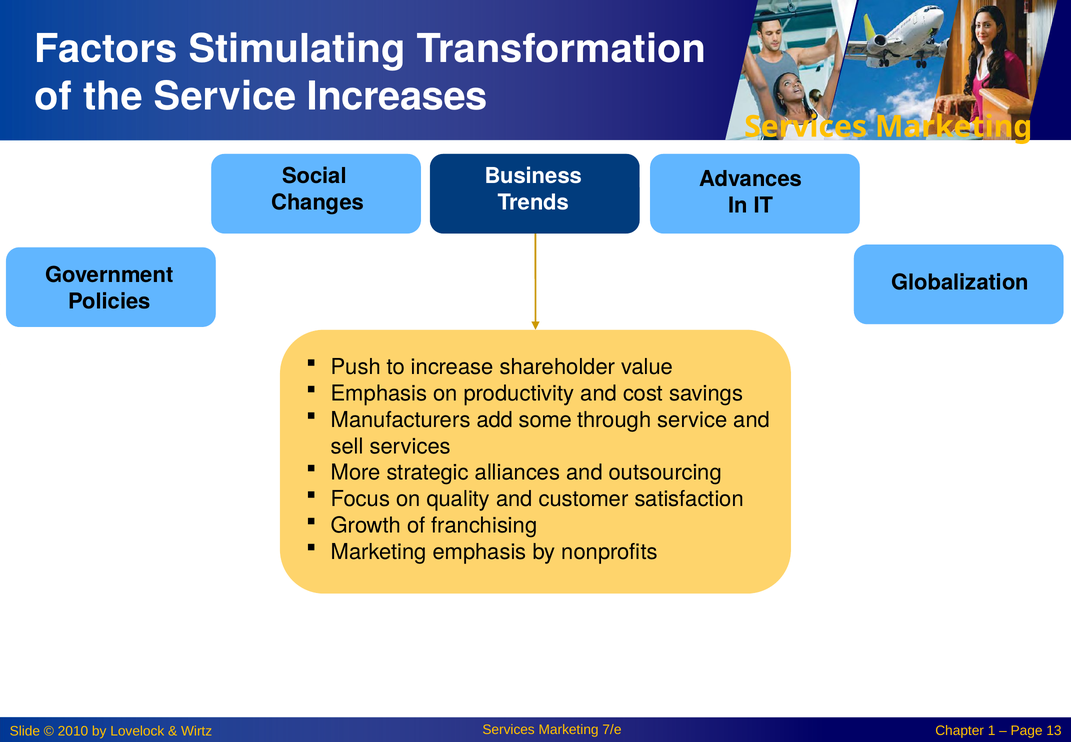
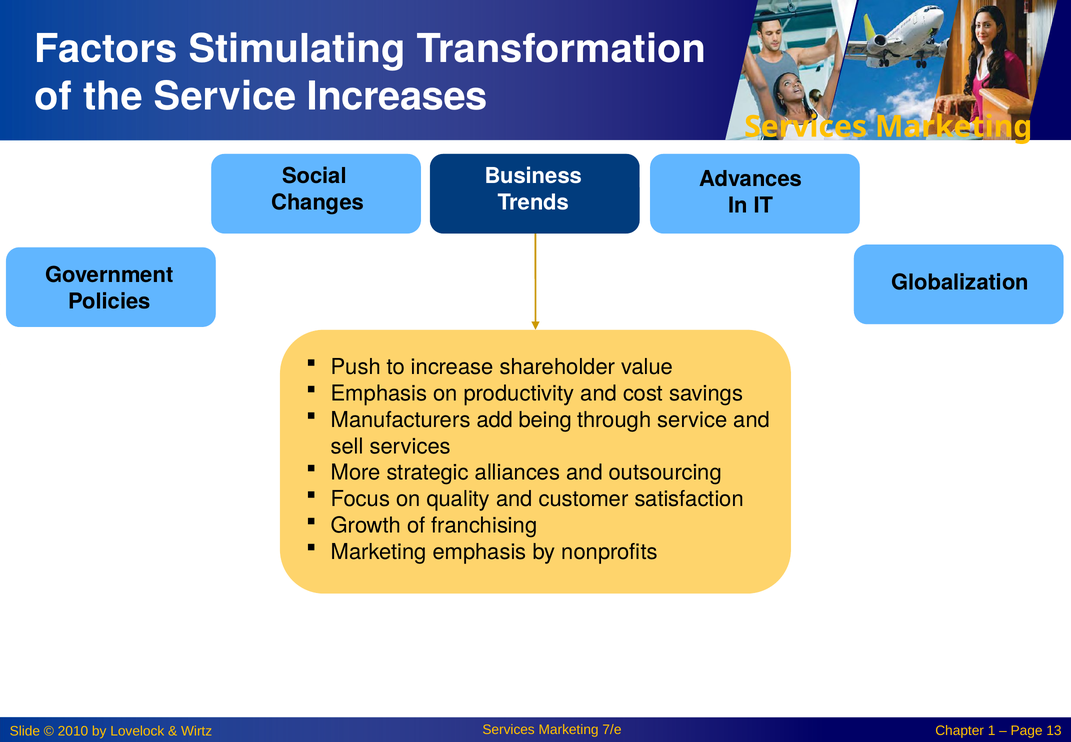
some: some -> being (545, 420)
